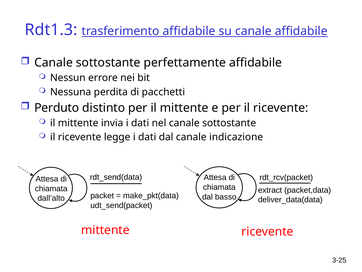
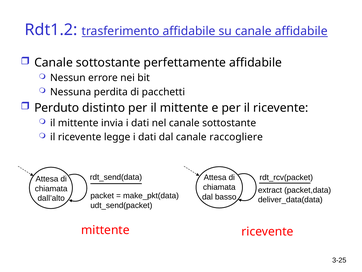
Rdt1.3: Rdt1.3 -> Rdt1.2 (51, 30)
indicazione: indicazione -> raccogliere (236, 137)
